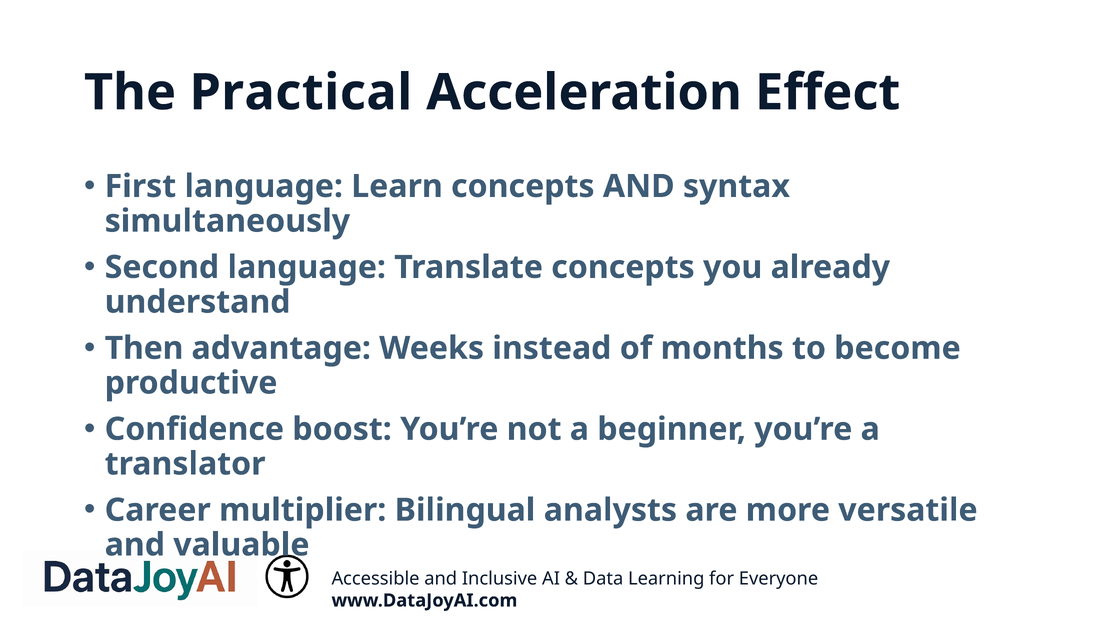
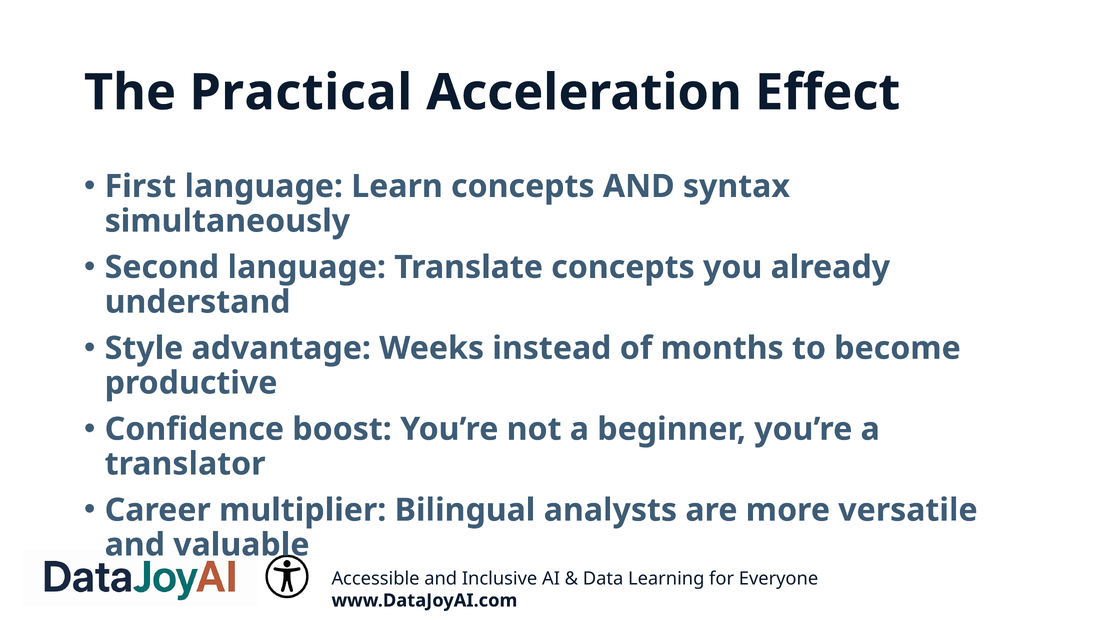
Then: Then -> Style (144, 348)
